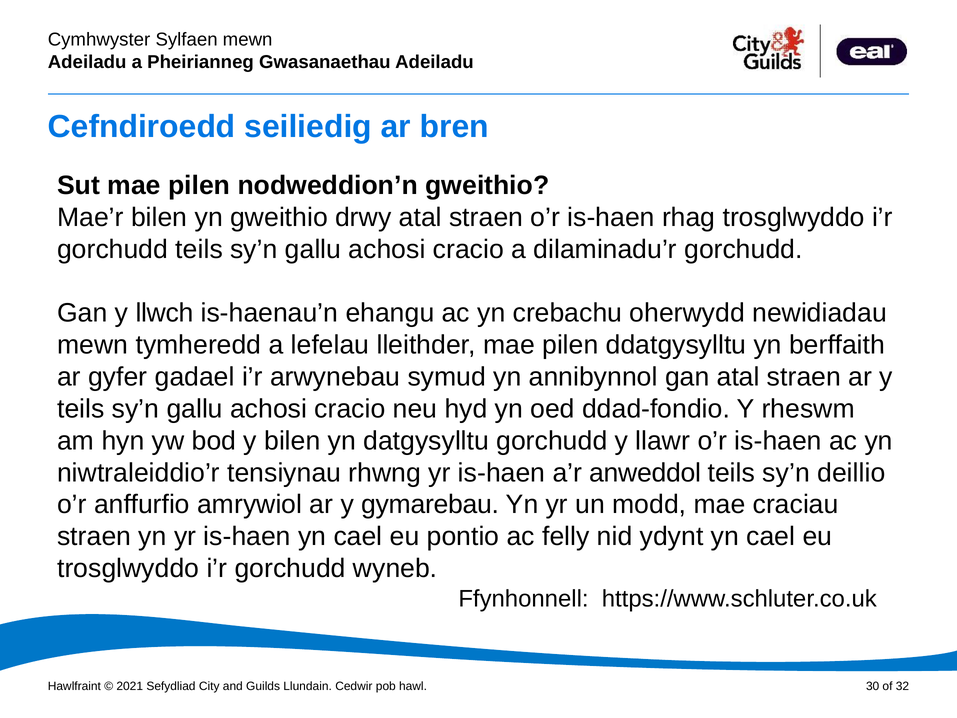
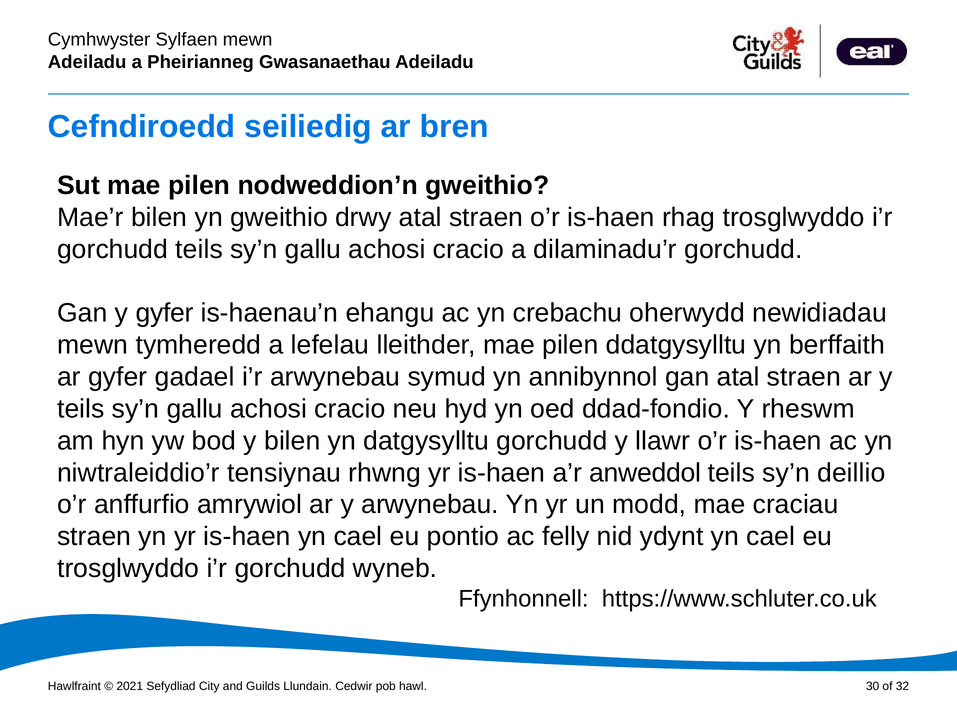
y llwch: llwch -> gyfer (165, 313)
y gymarebau: gymarebau -> arwynebau (430, 505)
